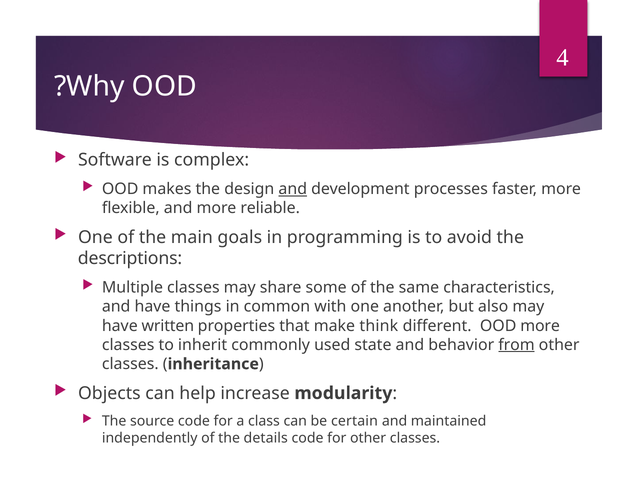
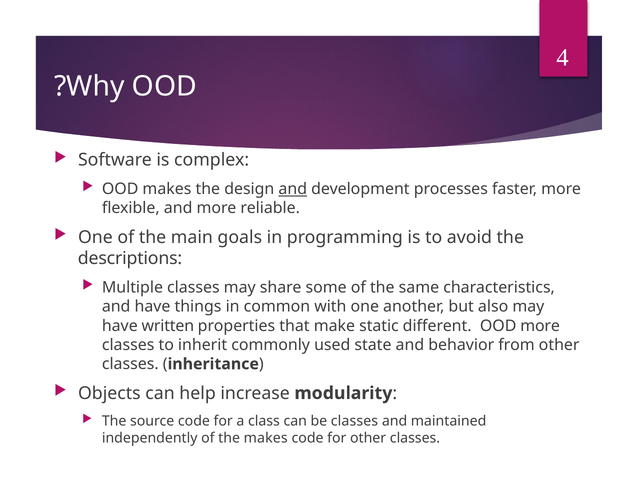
think: think -> static (379, 326)
from underline: present -> none (517, 345)
be certain: certain -> classes (354, 421)
the details: details -> makes (266, 438)
